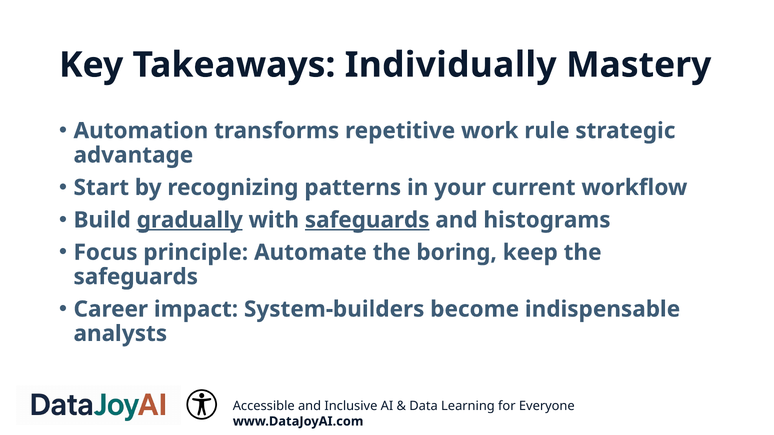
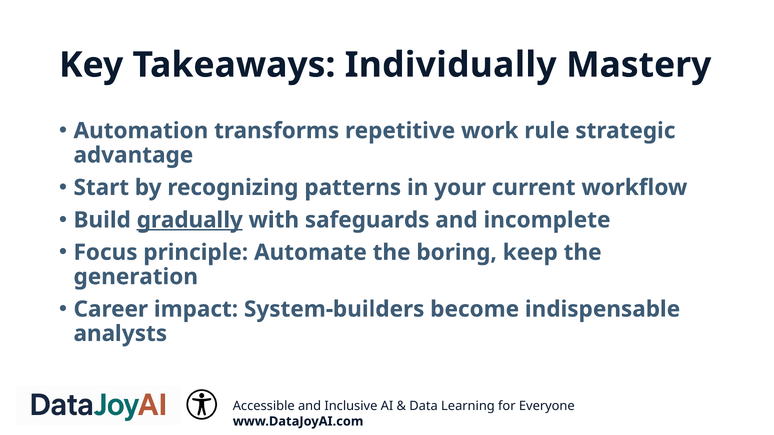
safeguards underline: present -> none (367, 220)
histograms: histograms -> incomplete (547, 220)
safeguards: safeguards -> generation (136, 277)
